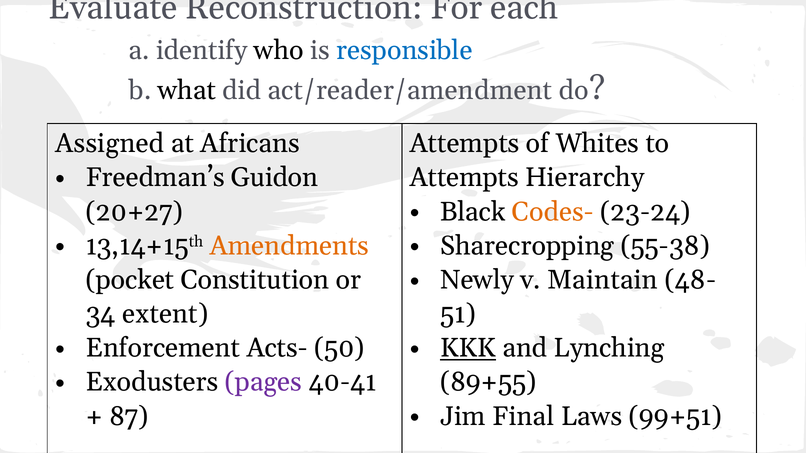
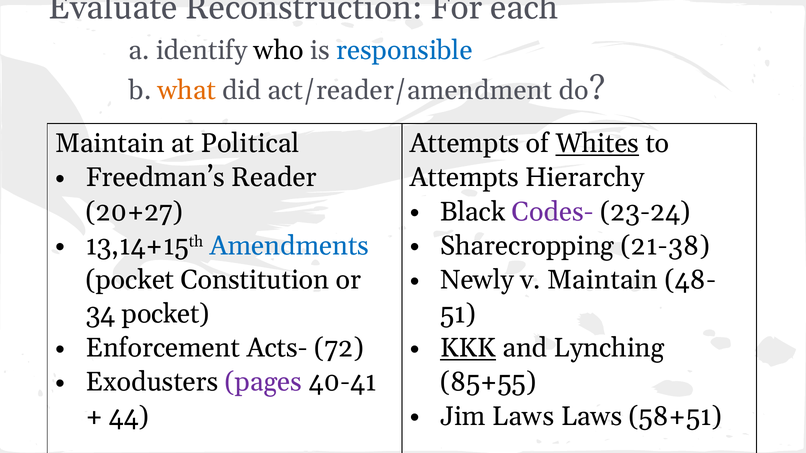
what colour: black -> orange (187, 91)
Assigned: Assigned -> Maintain (110, 144)
Africans: Africans -> Political (250, 144)
Whites underline: none -> present (597, 144)
Guidon: Guidon -> Reader (274, 178)
Codes- colour: orange -> purple (553, 212)
Amendments colour: orange -> blue (289, 246)
55-38: 55-38 -> 21-38 (665, 246)
34 extent: extent -> pocket (166, 314)
50: 50 -> 72 (339, 348)
89+55: 89+55 -> 85+55 (488, 382)
Jim Final: Final -> Laws (523, 417)
99+51: 99+51 -> 58+51 (675, 417)
87: 87 -> 44 (129, 417)
